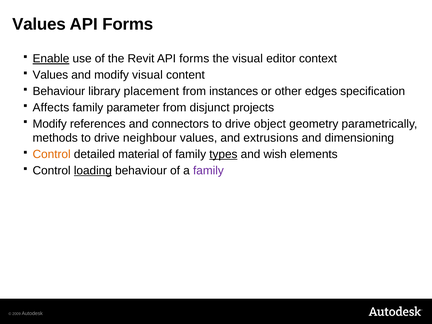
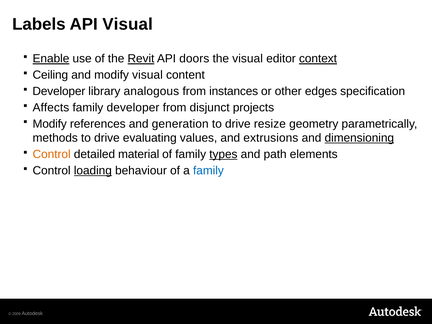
Values: Values -> Labels (39, 24)
Forms: Forms -> Visual (128, 24)
Revit underline: none -> present (141, 59)
forms: forms -> doors (194, 59)
context underline: none -> present (318, 59)
Values: Values -> Ceiling (50, 75)
Behaviour: Behaviour -> Developer (59, 91)
placement: placement -> analogous (151, 91)
family parameter: parameter -> developer (133, 108)
connectors: connectors -> generation (180, 124)
object: object -> resize (270, 124)
neighbour: neighbour -> evaluating (150, 138)
dimensioning underline: none -> present (359, 138)
wish: wish -> path (275, 154)
family colour: purple -> blue (208, 171)
